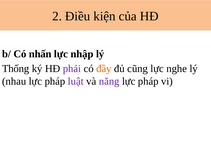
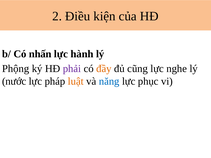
nhập: nhập -> hành (82, 54)
Thống: Thống -> Phộng (16, 69)
nhau: nhau -> nước (14, 81)
luật colour: purple -> orange (76, 81)
năng colour: purple -> blue (109, 81)
pháp: pháp -> phục (148, 81)
